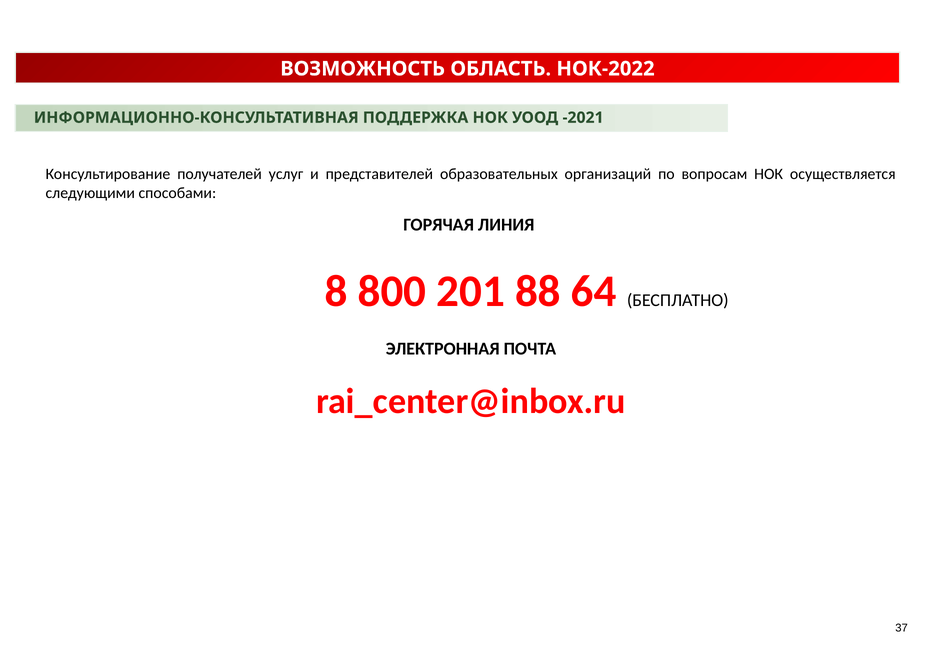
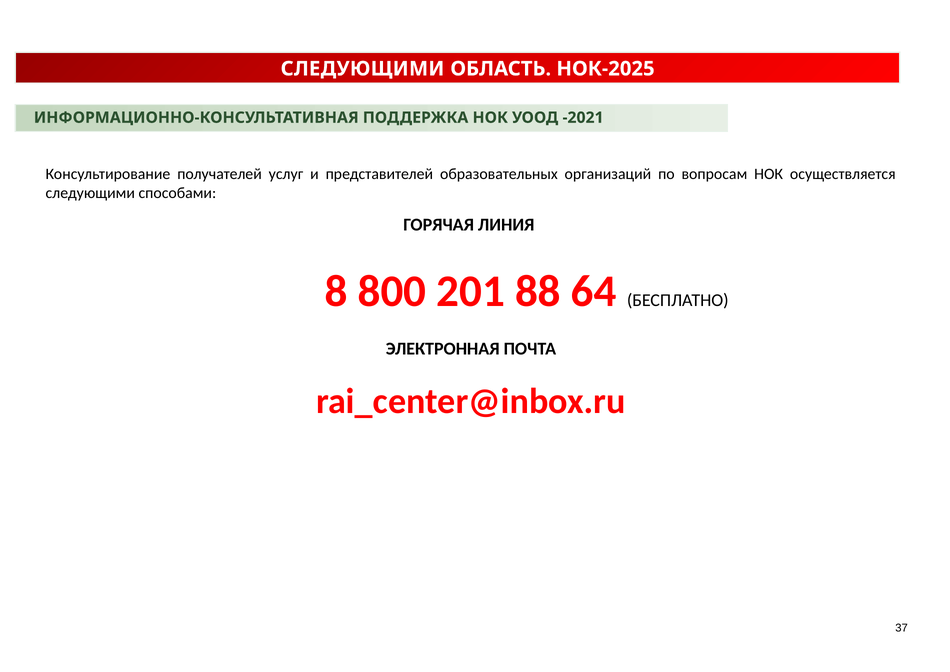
ВОЗМОЖНОСТЬ: ВОЗМОЖНОСТЬ -> СЛЕДУЮЩИМИ (362, 69)
НОК-2022: НОК-2022 -> НОК-2025 (606, 69)
